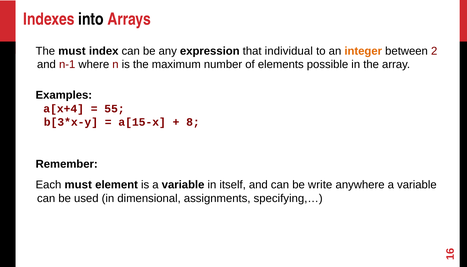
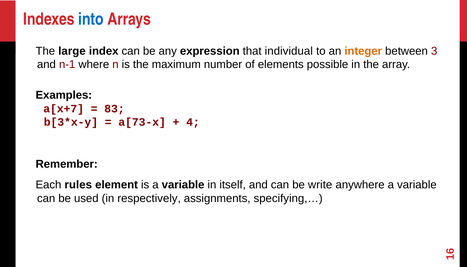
into colour: black -> blue (91, 19)
The must: must -> large (72, 51)
2: 2 -> 3 (434, 51)
a[x+4: a[x+4 -> a[x+7 (64, 109)
55: 55 -> 83 (114, 109)
a[15-x: a[15-x -> a[73-x (142, 122)
8: 8 -> 4 (193, 122)
Each must: must -> rules (78, 185)
dimensional: dimensional -> respectively (149, 198)
